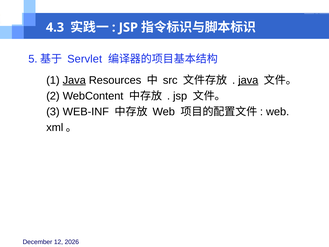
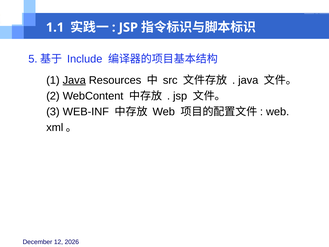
4.3: 4.3 -> 1.1 (55, 27)
Servlet: Servlet -> Include (85, 59)
java underline: present -> none (248, 80)
